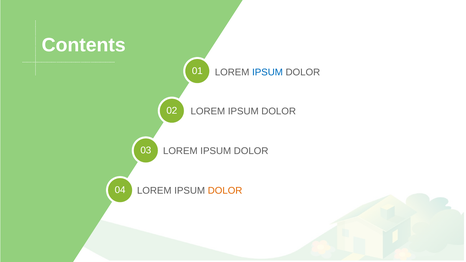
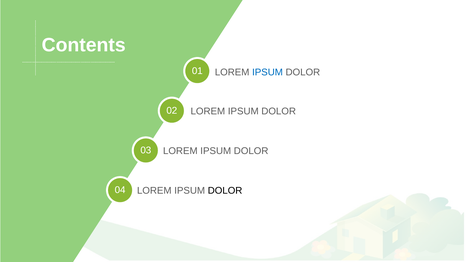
DOLOR colour: orange -> black (225, 191)
